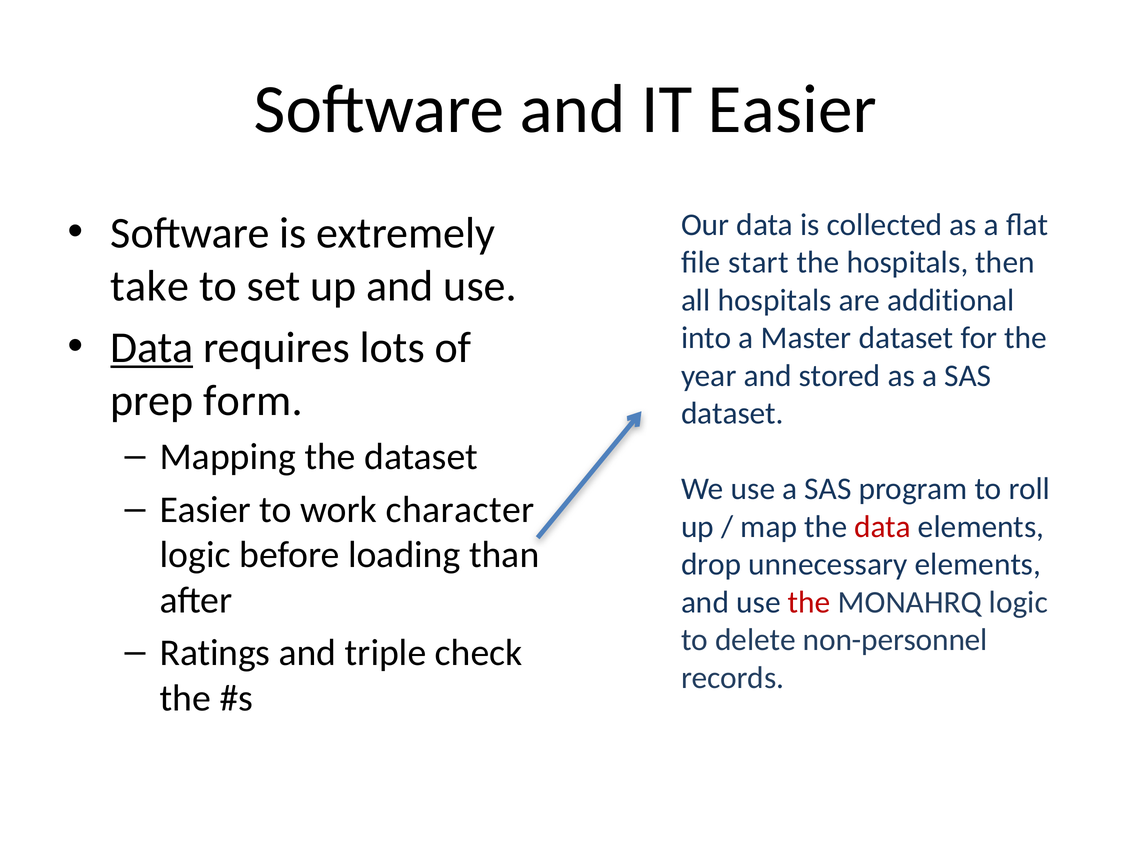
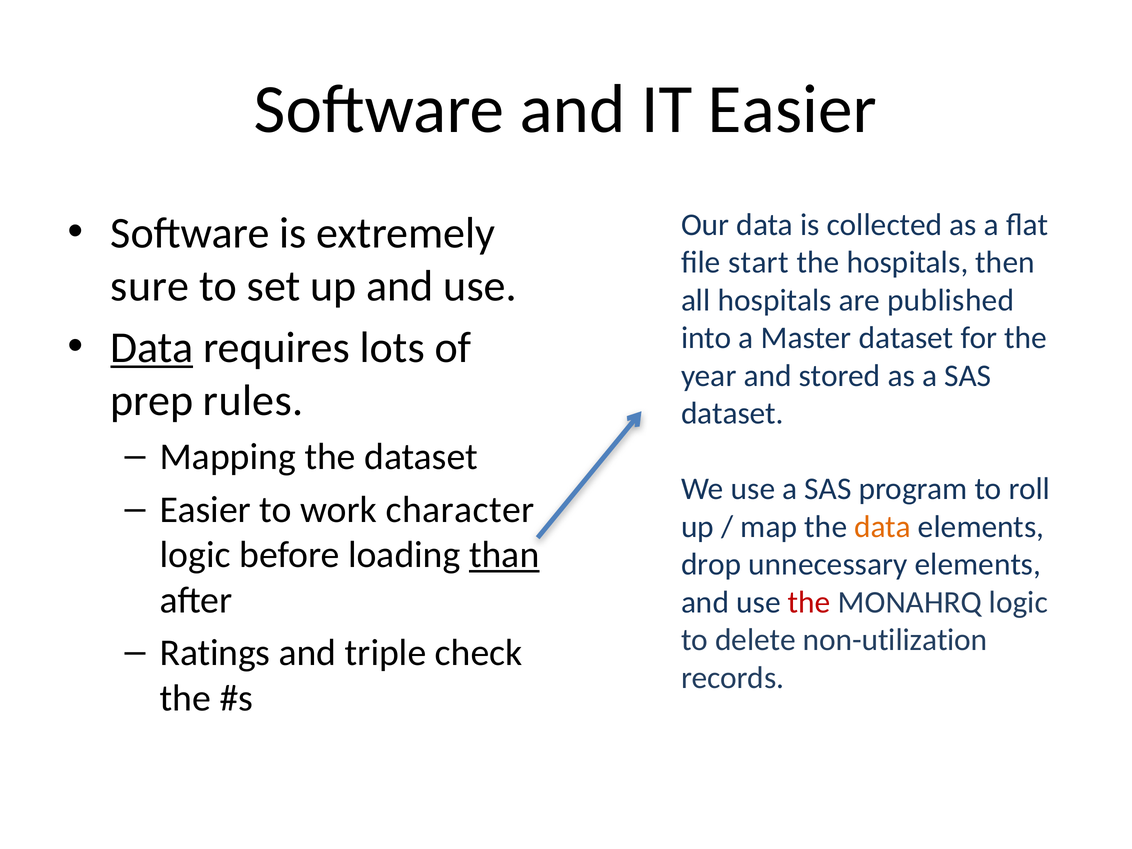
take: take -> sure (150, 286)
additional: additional -> published (951, 300)
form: form -> rules (253, 401)
data colour: red -> orange (883, 527)
than underline: none -> present (504, 555)
non-personnel: non-personnel -> non-utilization (895, 640)
